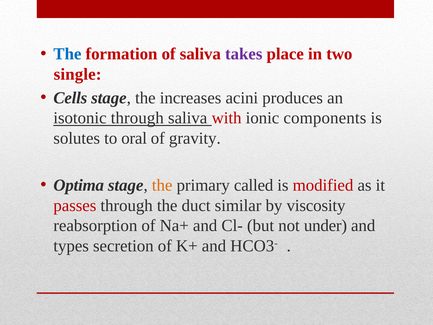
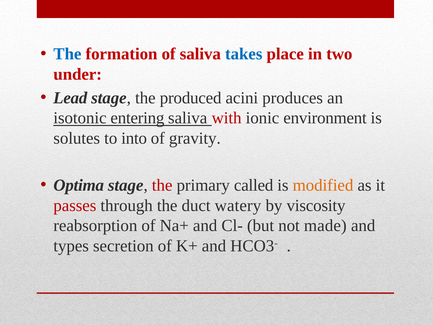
takes colour: purple -> blue (244, 54)
single: single -> under (78, 74)
Cells: Cells -> Lead (70, 98)
increases: increases -> produced (191, 98)
isotonic through: through -> entering (137, 118)
components: components -> environment (325, 118)
oral: oral -> into (134, 138)
the colour: orange -> red (162, 185)
modified colour: red -> orange (323, 185)
similar: similar -> watery (238, 205)
under: under -> made (325, 225)
